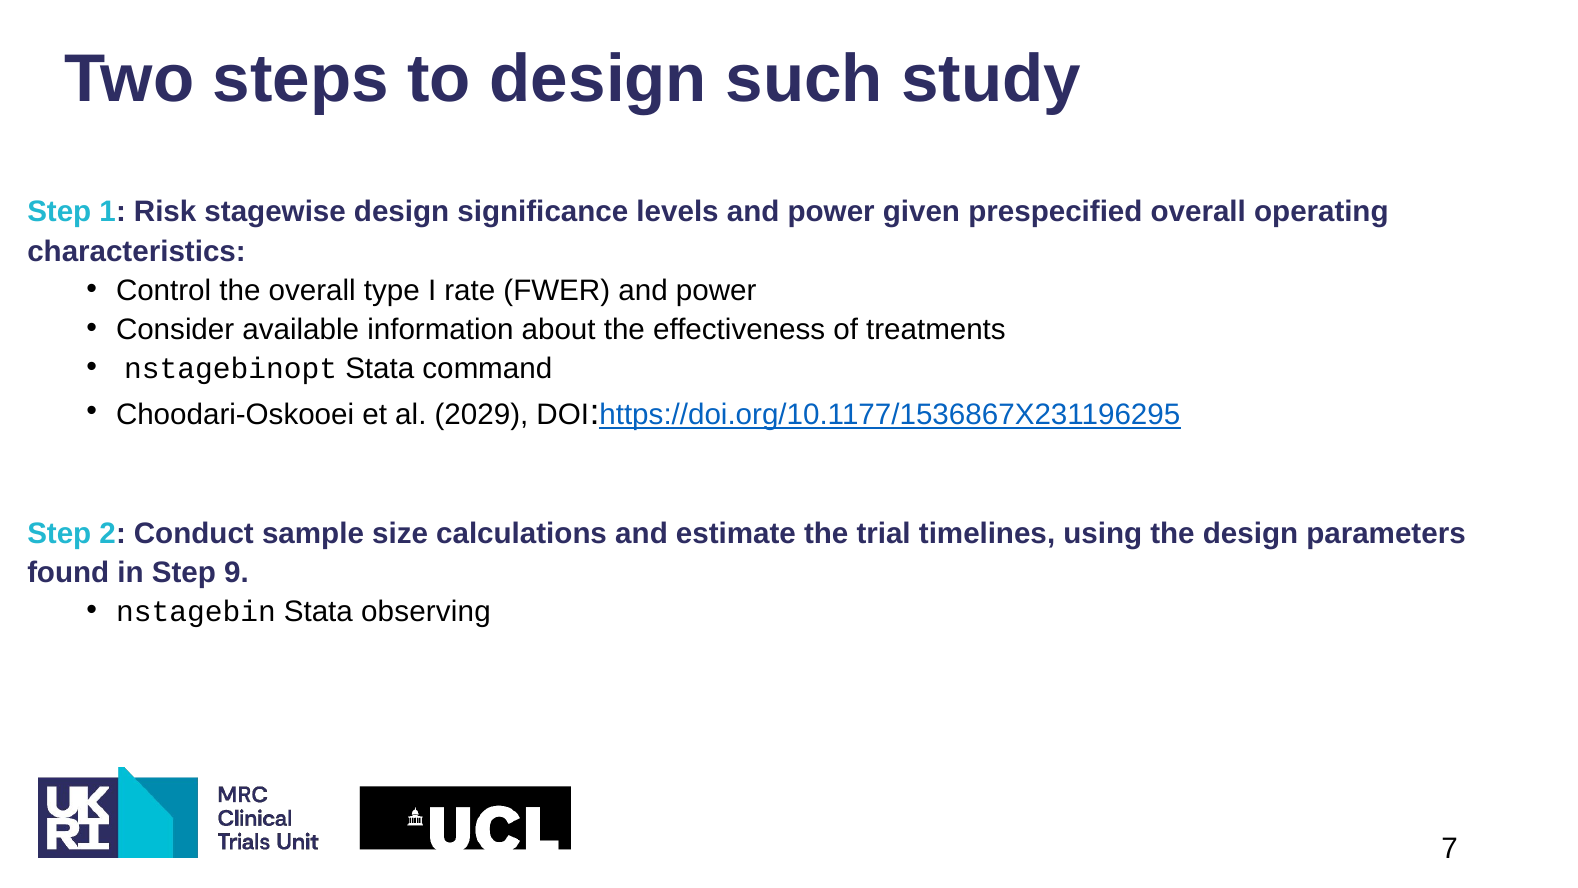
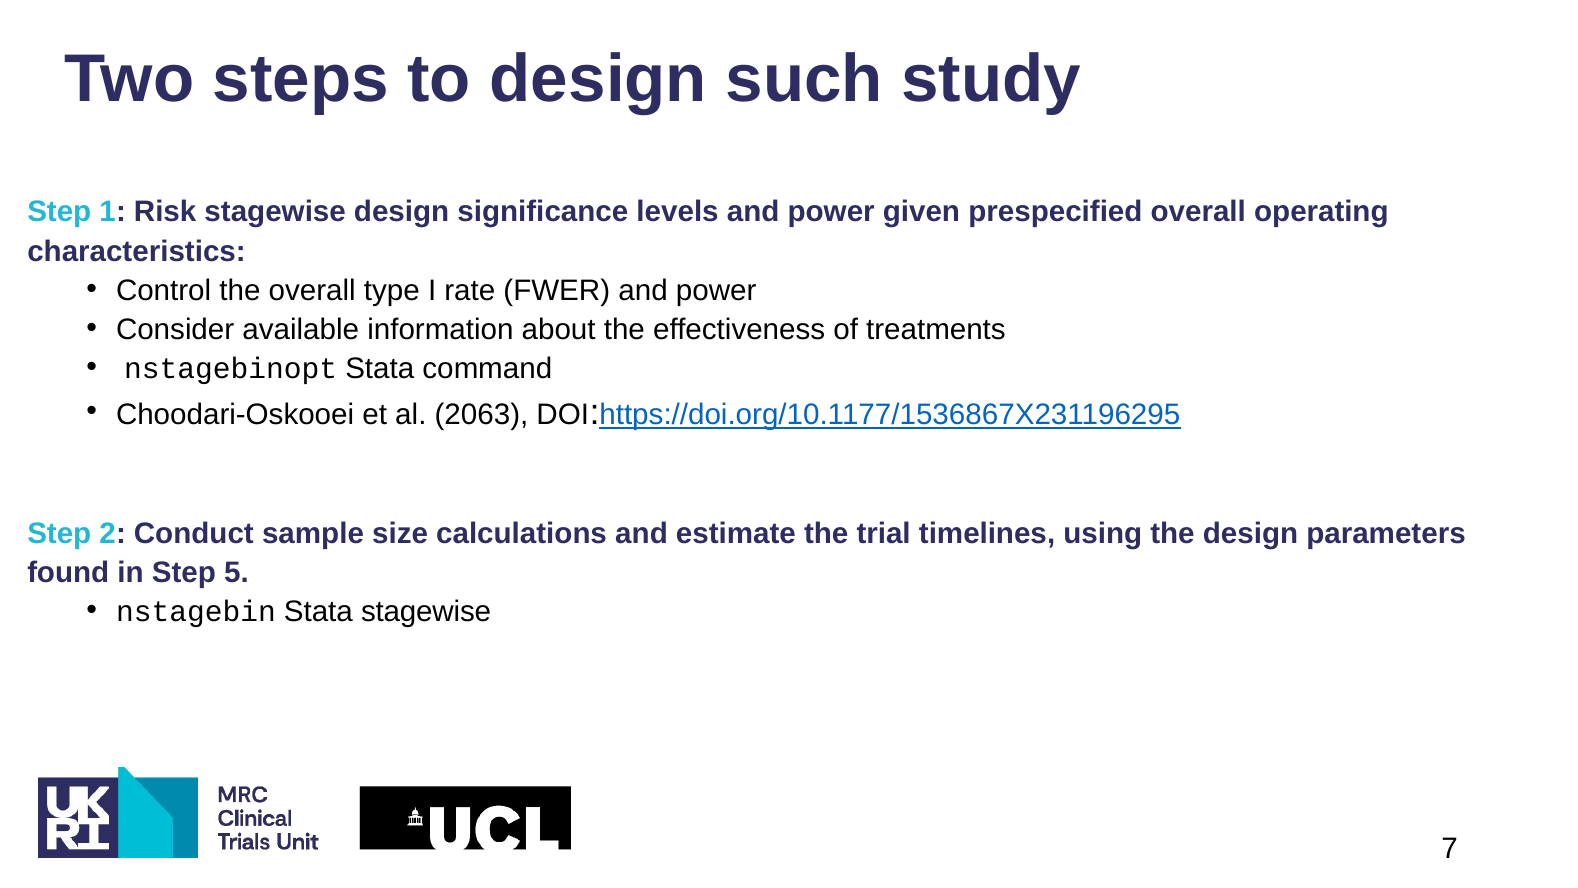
2029: 2029 -> 2063 (481, 415)
9: 9 -> 5 (236, 572)
Stata observing: observing -> stagewise (426, 611)
